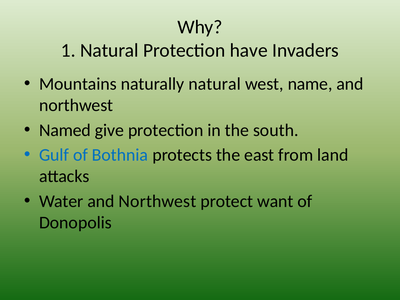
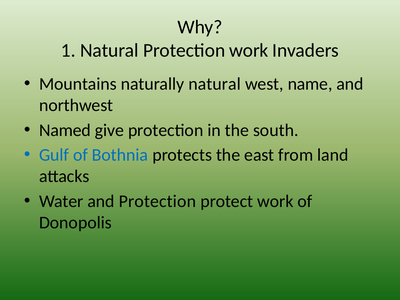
Protection have: have -> work (249, 50)
Water and Northwest: Northwest -> Protection (157, 201)
protect want: want -> work (275, 201)
